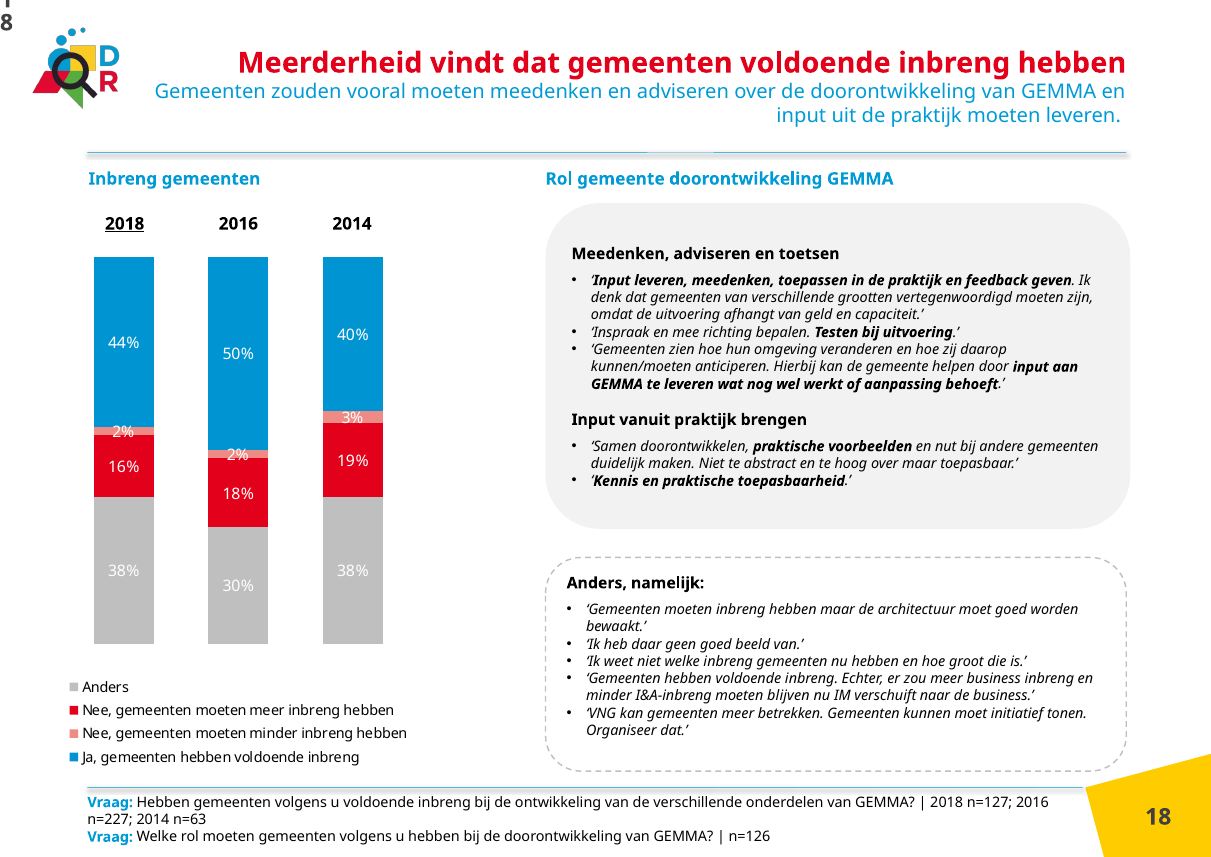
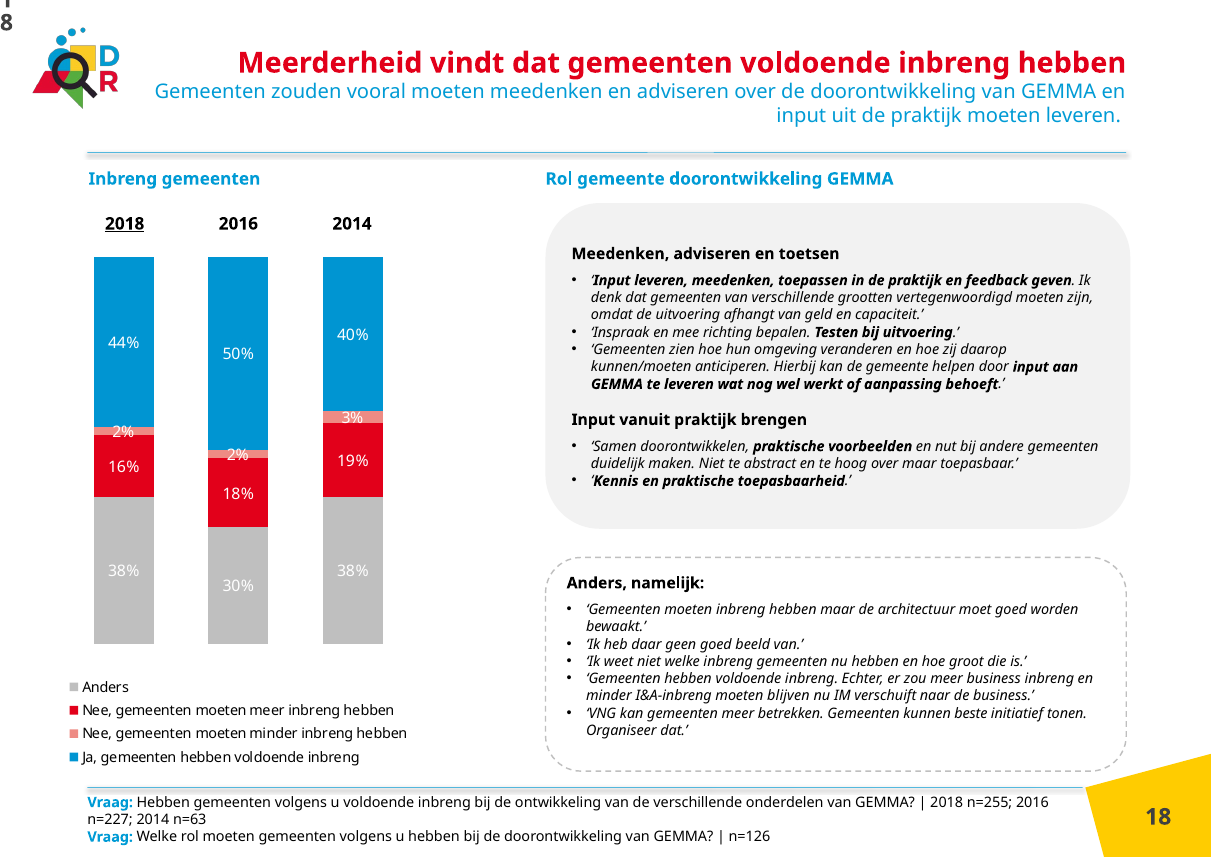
kunnen moet: moet -> beste (971, 713)
n=127: n=127 -> n=255 (990, 802)
